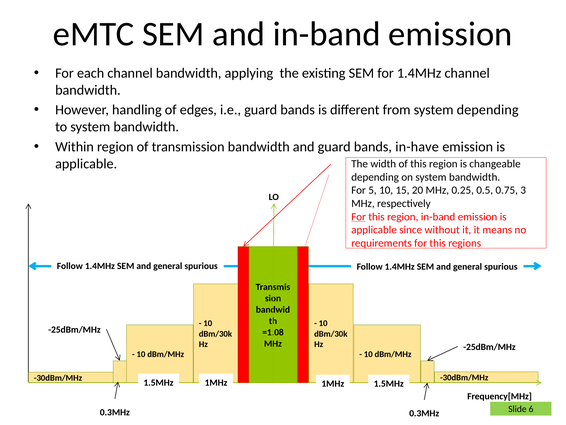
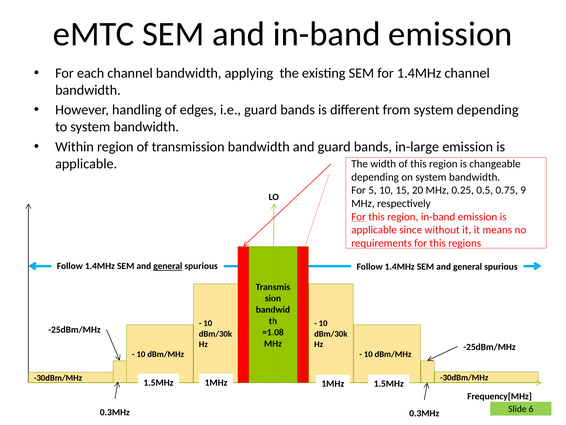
in-have: in-have -> in-large (417, 147)
3: 3 -> 9 (523, 190)
general underline: none -> present (168, 266)
